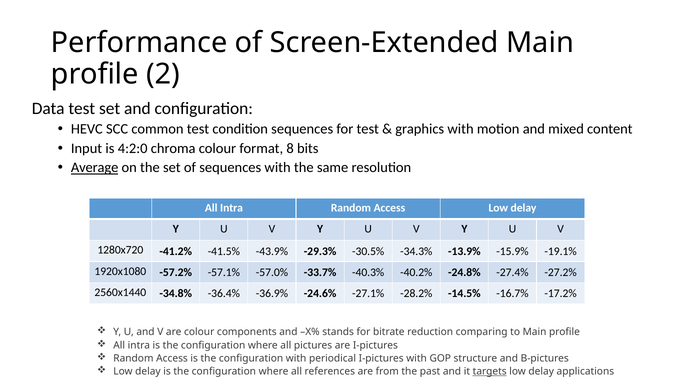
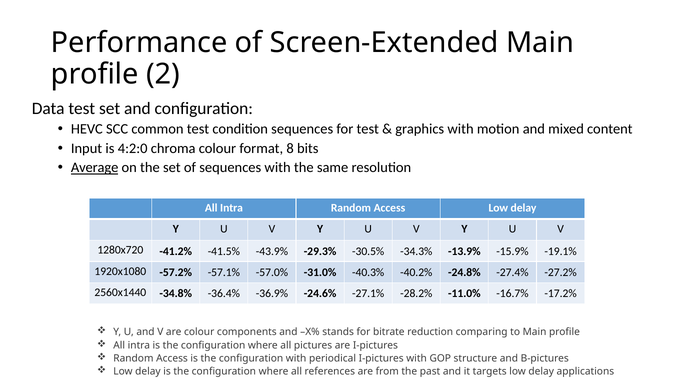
-33.7%: -33.7% -> -31.0% (320, 272)
-14.5%: -14.5% -> -11.0% (464, 294)
targets underline: present -> none (490, 371)
